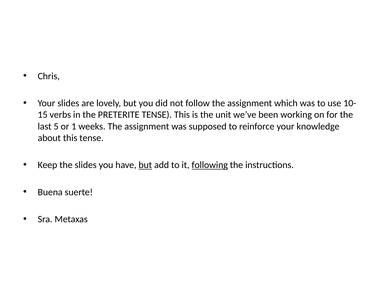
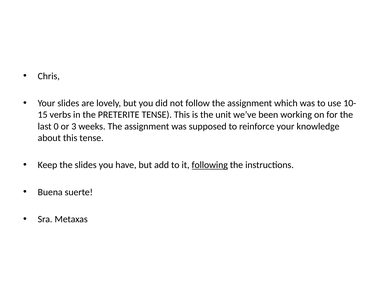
5: 5 -> 0 (56, 126)
1: 1 -> 3 (74, 126)
but underline: present -> none (145, 165)
